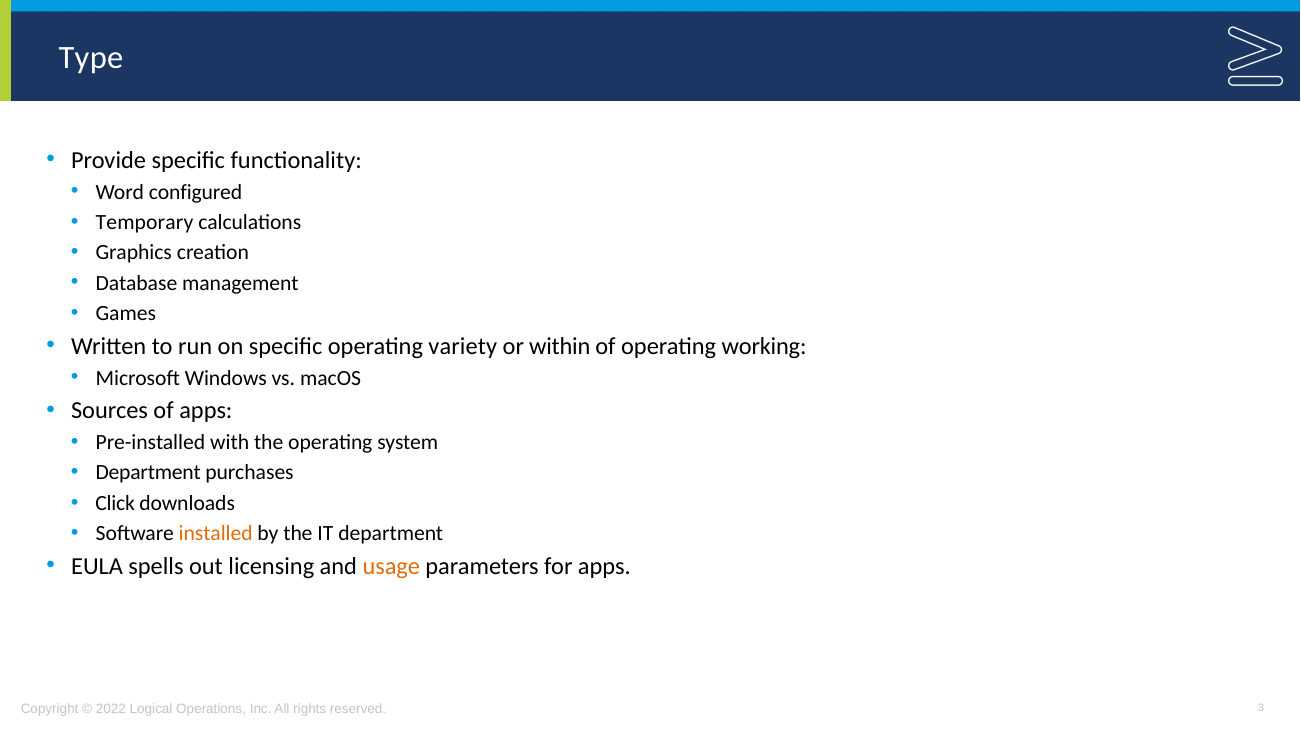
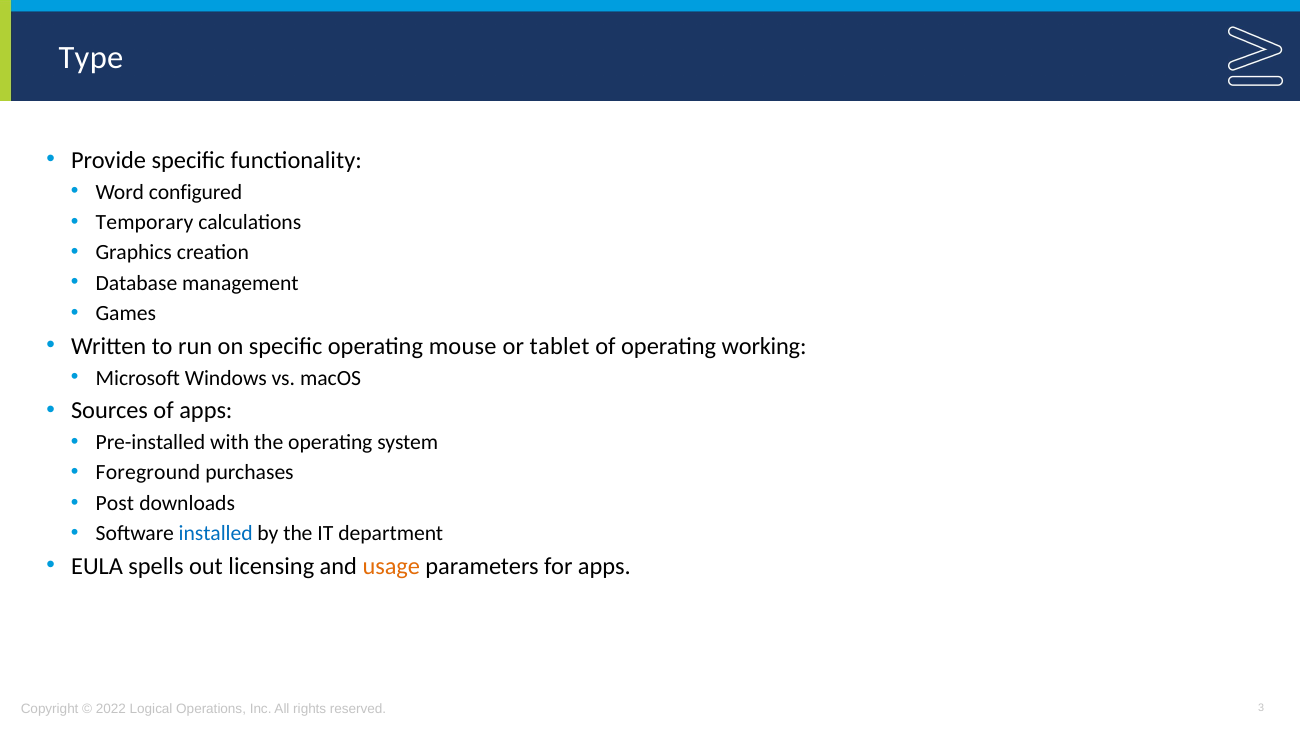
variety: variety -> mouse (463, 346)
within: within -> tablet (560, 346)
Department: Department -> Foreground (148, 473)
Click: Click -> Post (115, 503)
installed colour: orange -> blue (216, 533)
